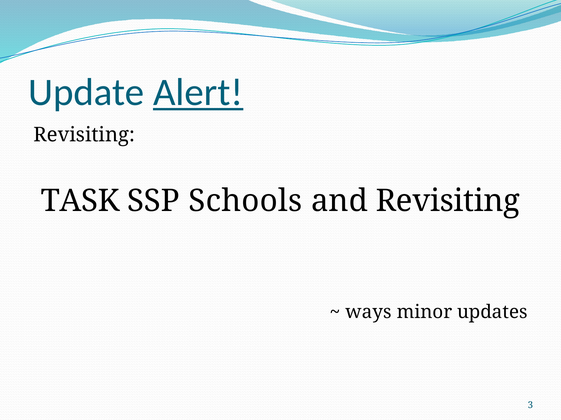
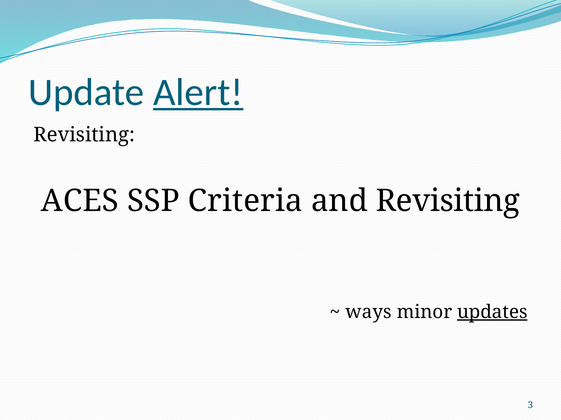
TASK: TASK -> ACES (80, 201)
Schools: Schools -> Criteria (245, 201)
updates underline: none -> present (492, 313)
